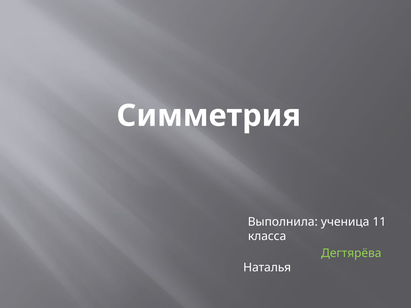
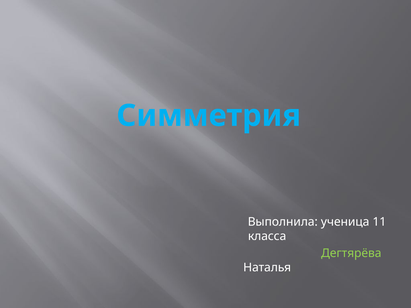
Симметрия colour: white -> light blue (209, 116)
